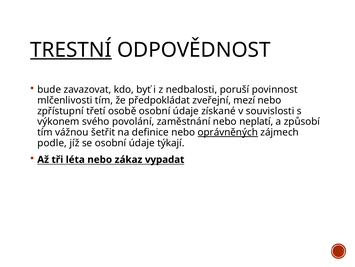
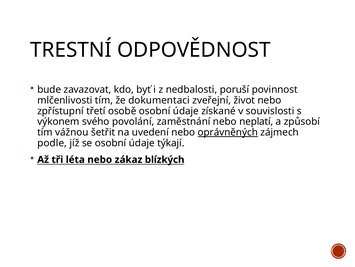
TRESTNÍ underline: present -> none (71, 50)
předpokládat: předpokládat -> dokumentaci (159, 100)
mezí: mezí -> život (244, 100)
definice: definice -> uvedení (150, 132)
vypadat: vypadat -> blízkých (165, 159)
